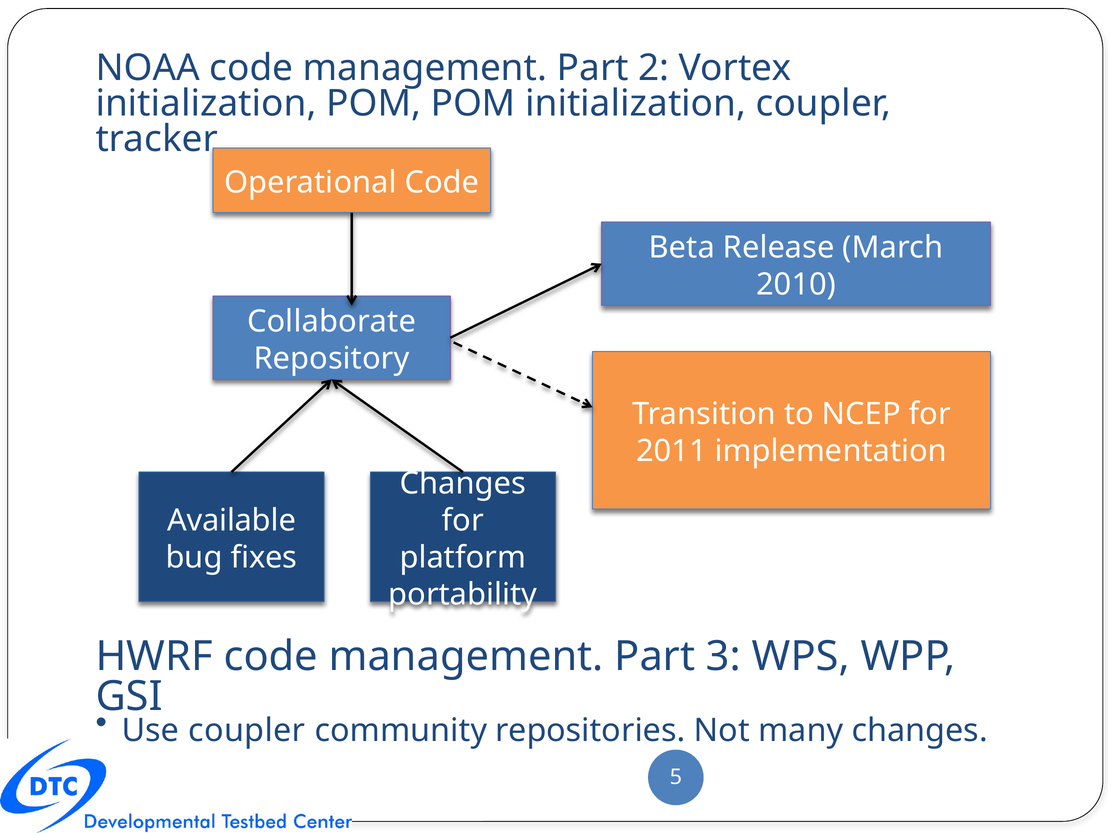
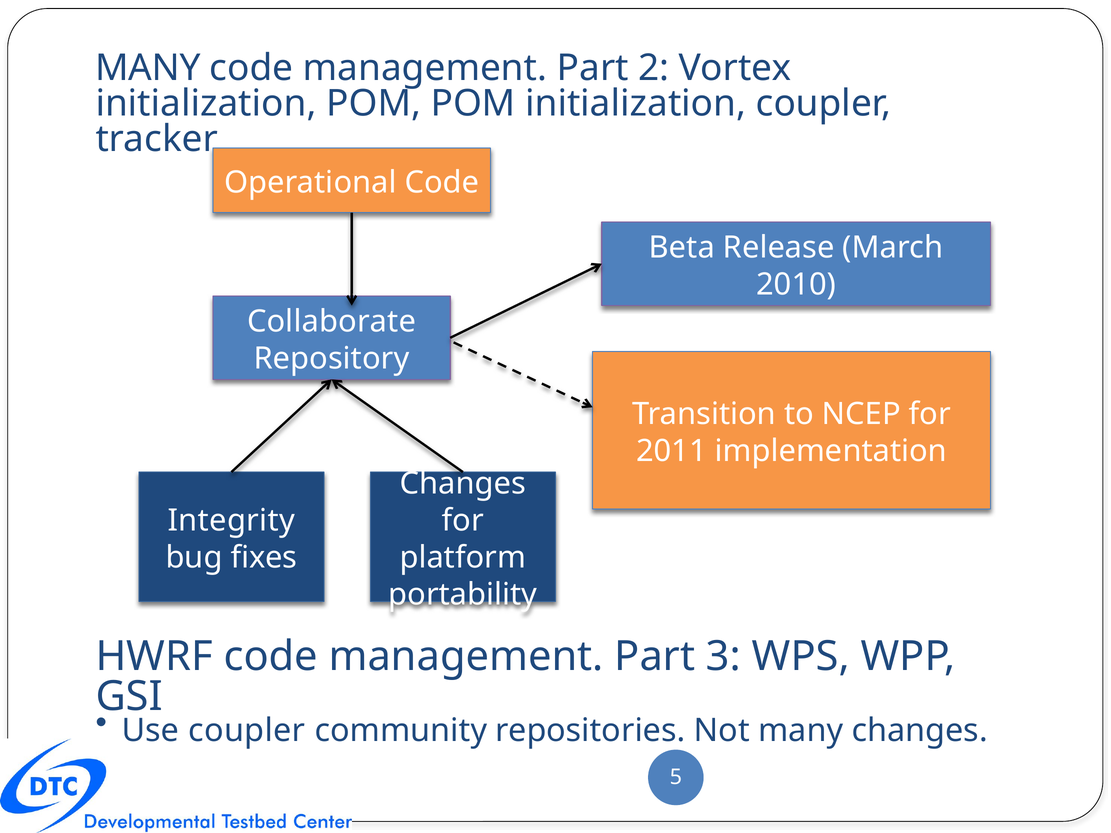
NOAA: NOAA -> MANY (148, 68)
Available: Available -> Integrity (231, 521)
